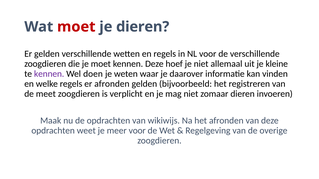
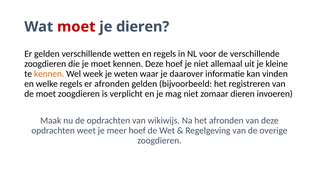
kennen colour: purple -> orange (49, 74)
doen: doen -> week (93, 74)
de meet: meet -> moet (46, 94)
meer voor: voor -> hoef (137, 131)
